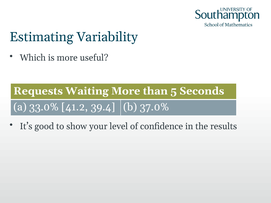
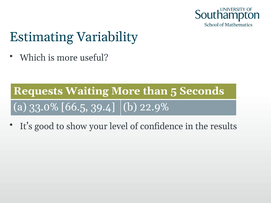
41.2: 41.2 -> 66.5 (75, 107)
37.0%: 37.0% -> 22.9% (154, 107)
